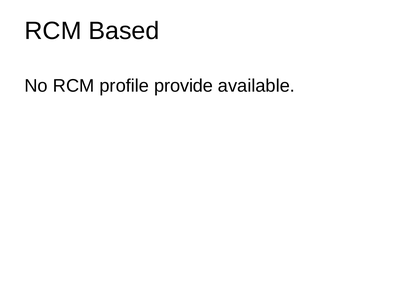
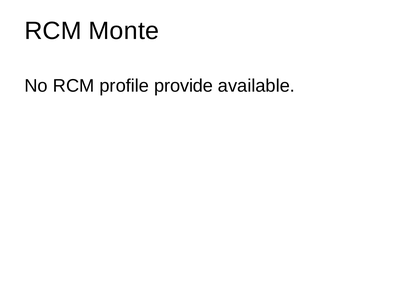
Based: Based -> Monte (124, 31)
